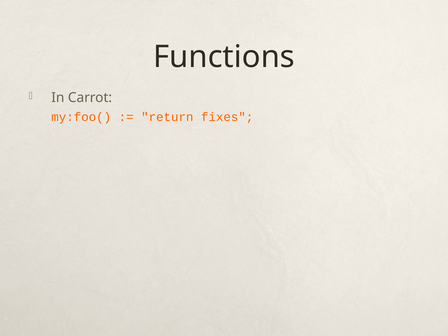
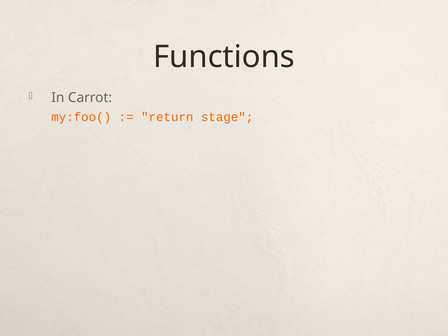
fixes: fixes -> stage (227, 117)
